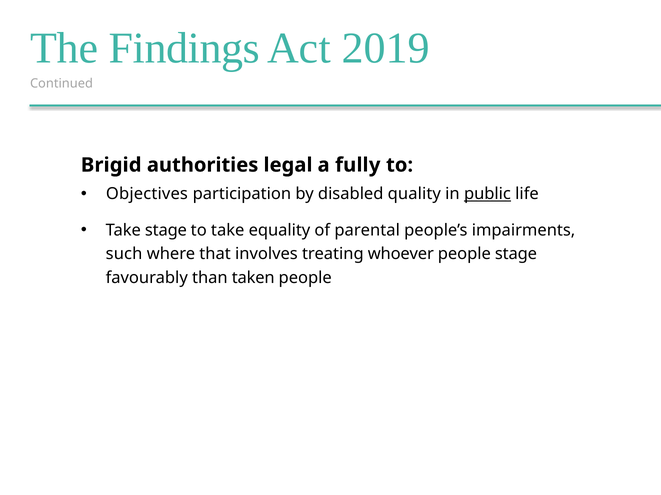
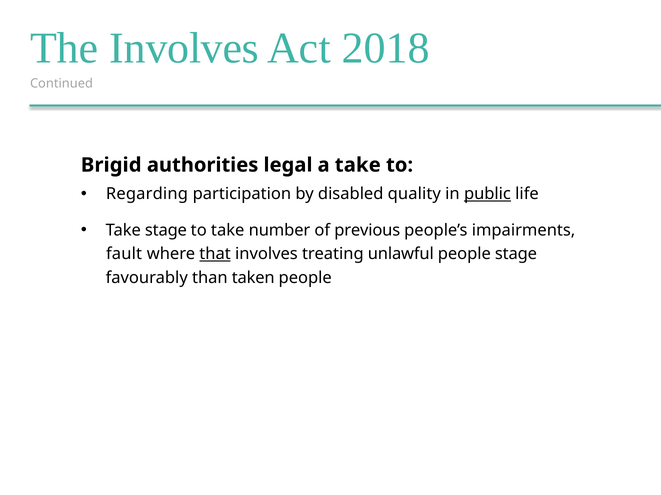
The Findings: Findings -> Involves (184, 48)
2019: 2019 -> 2018 (386, 48)
a fully: fully -> take (358, 165)
Objectives: Objectives -> Regarding (147, 194)
equality: equality -> number (279, 231)
parental: parental -> previous (367, 231)
such: such -> fault (124, 254)
that underline: none -> present (215, 254)
whoever: whoever -> unlawful (401, 254)
